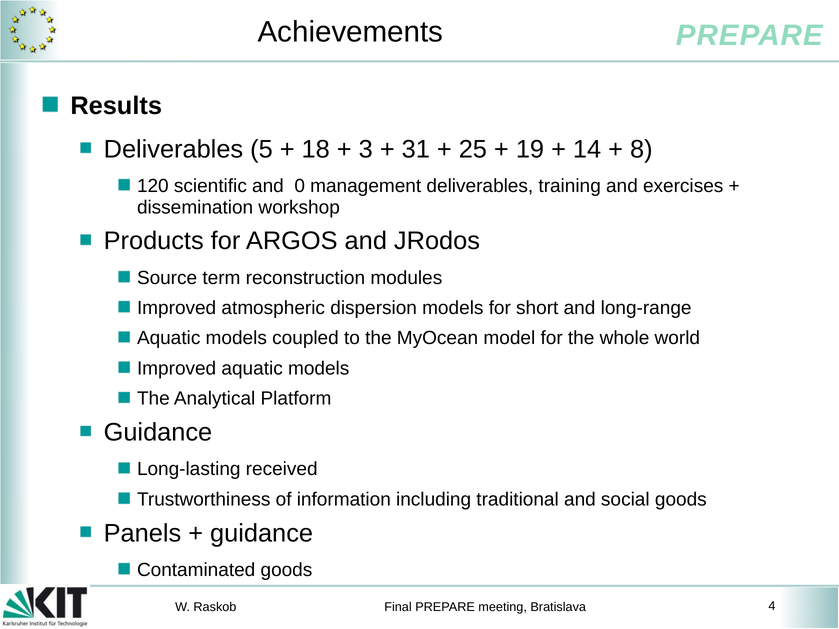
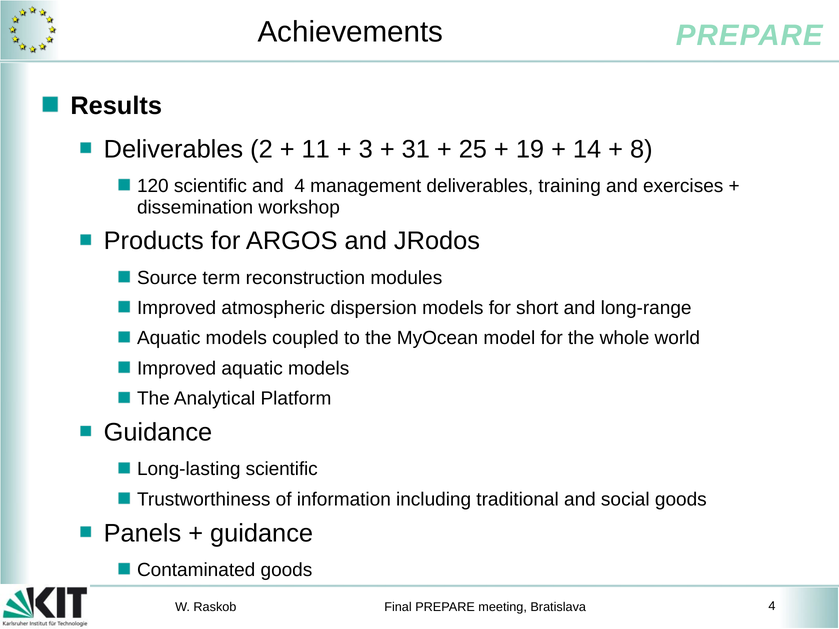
5: 5 -> 2 (261, 149)
18: 18 -> 11 (316, 149)
and 0: 0 -> 4 (300, 186)
Long-lasting received: received -> scientific (282, 469)
